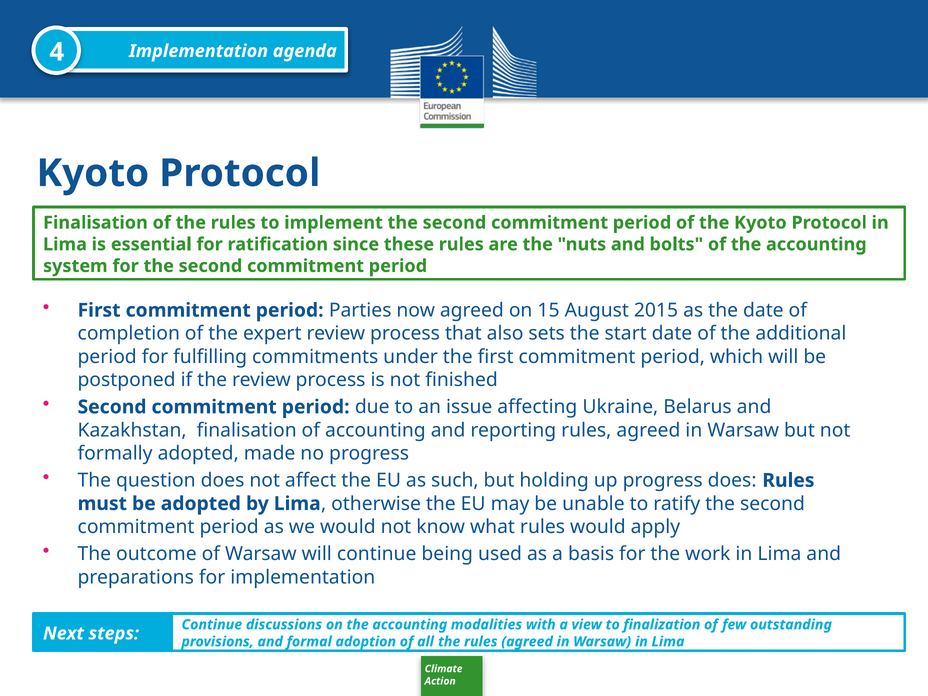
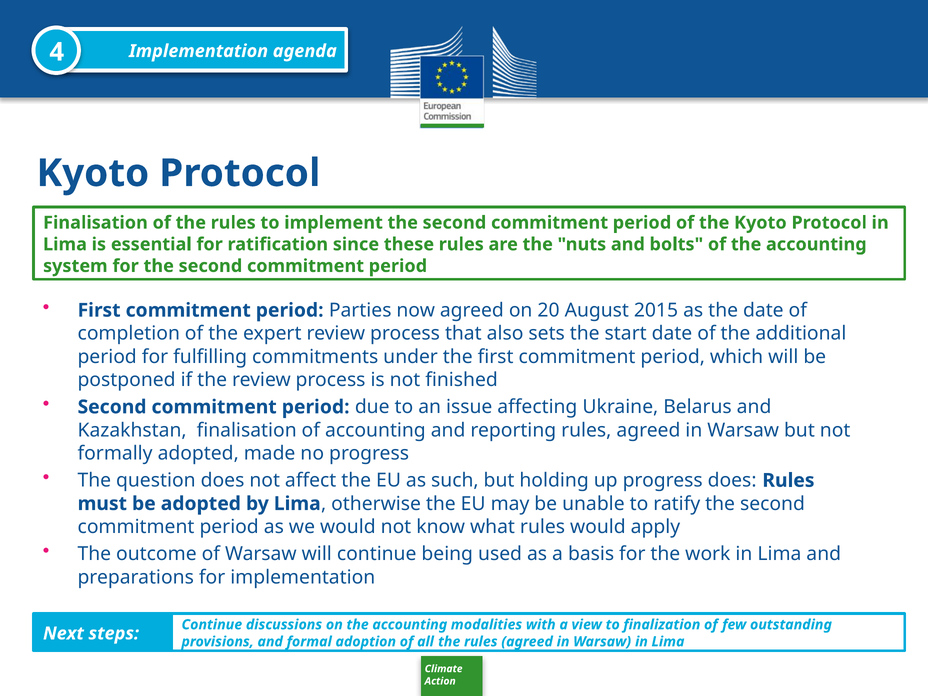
15: 15 -> 20 (549, 310)
